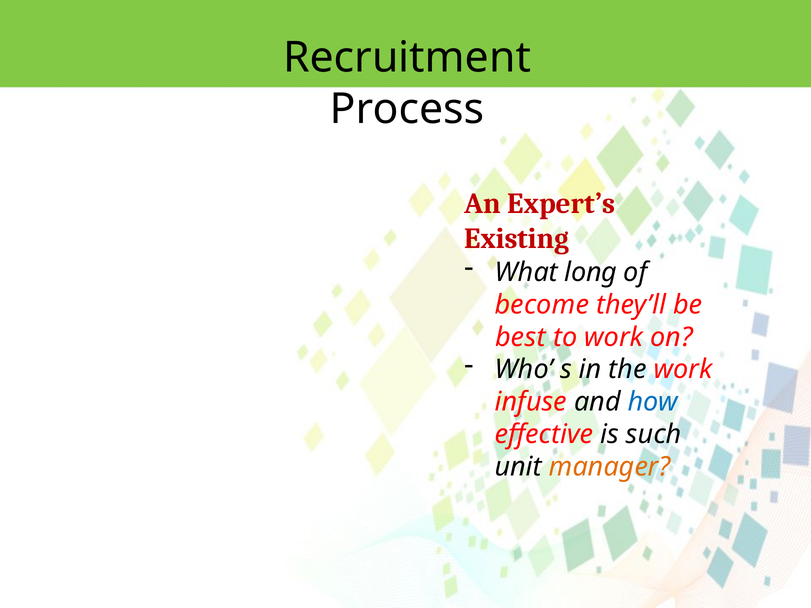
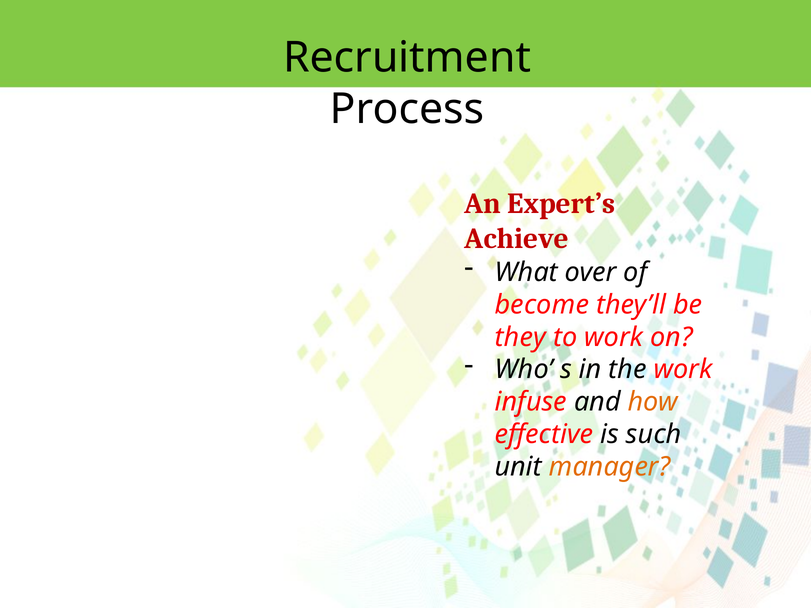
Existing: Existing -> Achieve (517, 239)
long: long -> over (591, 272)
best: best -> they (520, 337)
how colour: blue -> orange (653, 402)
